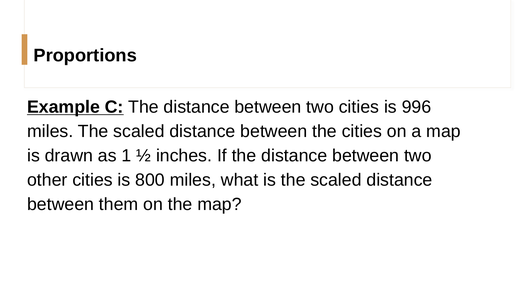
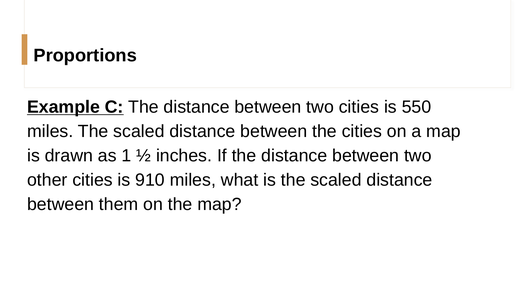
996: 996 -> 550 (417, 107)
800: 800 -> 910 (150, 180)
